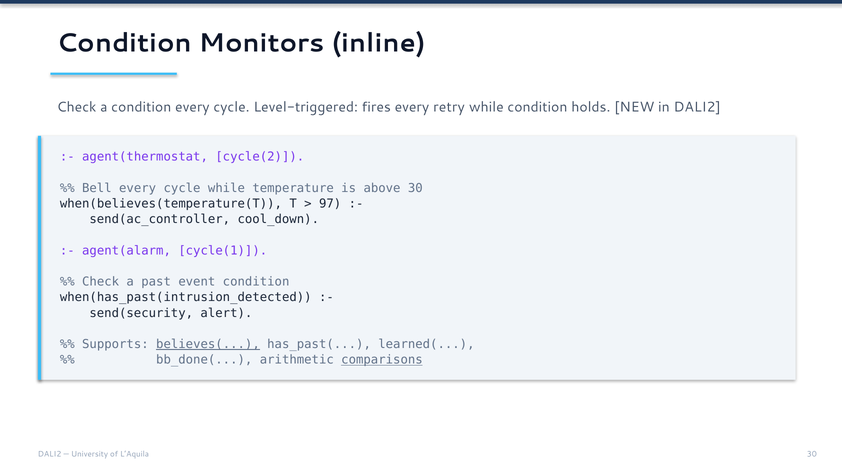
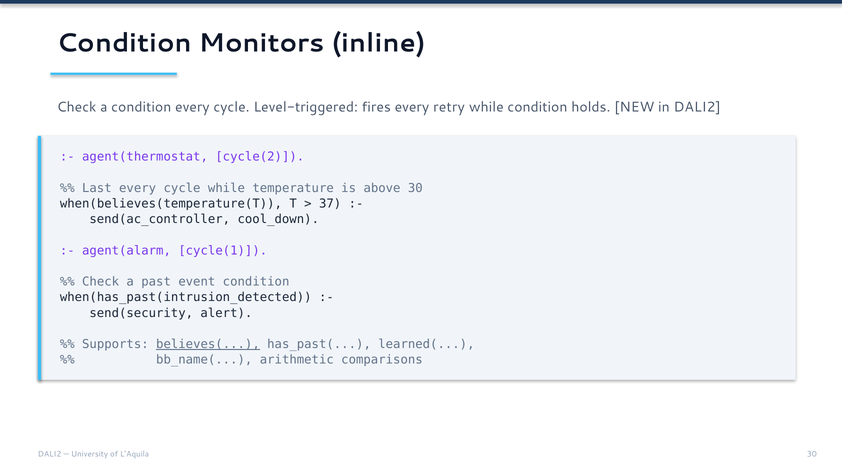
Bell: Bell -> Last (97, 188)
97: 97 -> 37 (330, 203)
bb_done(: bb_done( -> bb_name( (204, 360)
comparisons underline: present -> none (382, 360)
